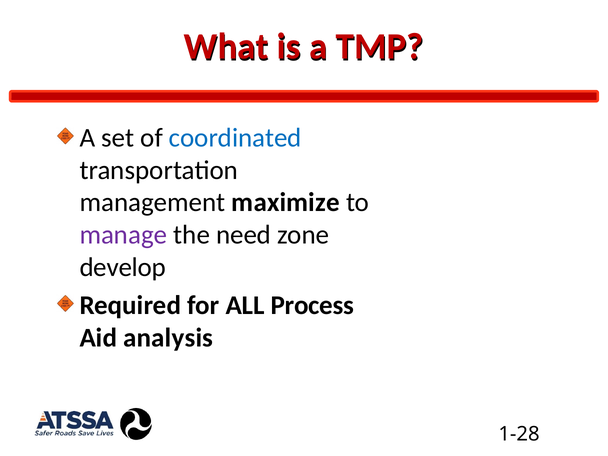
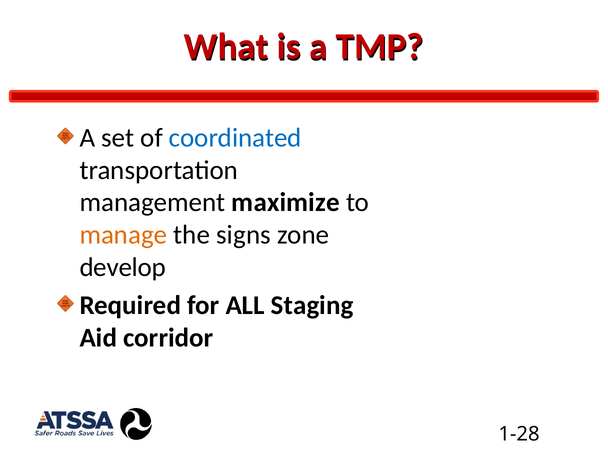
manage colour: purple -> orange (123, 235)
need: need -> signs (244, 235)
Process: Process -> Staging (312, 305)
analysis: analysis -> corridor (168, 338)
